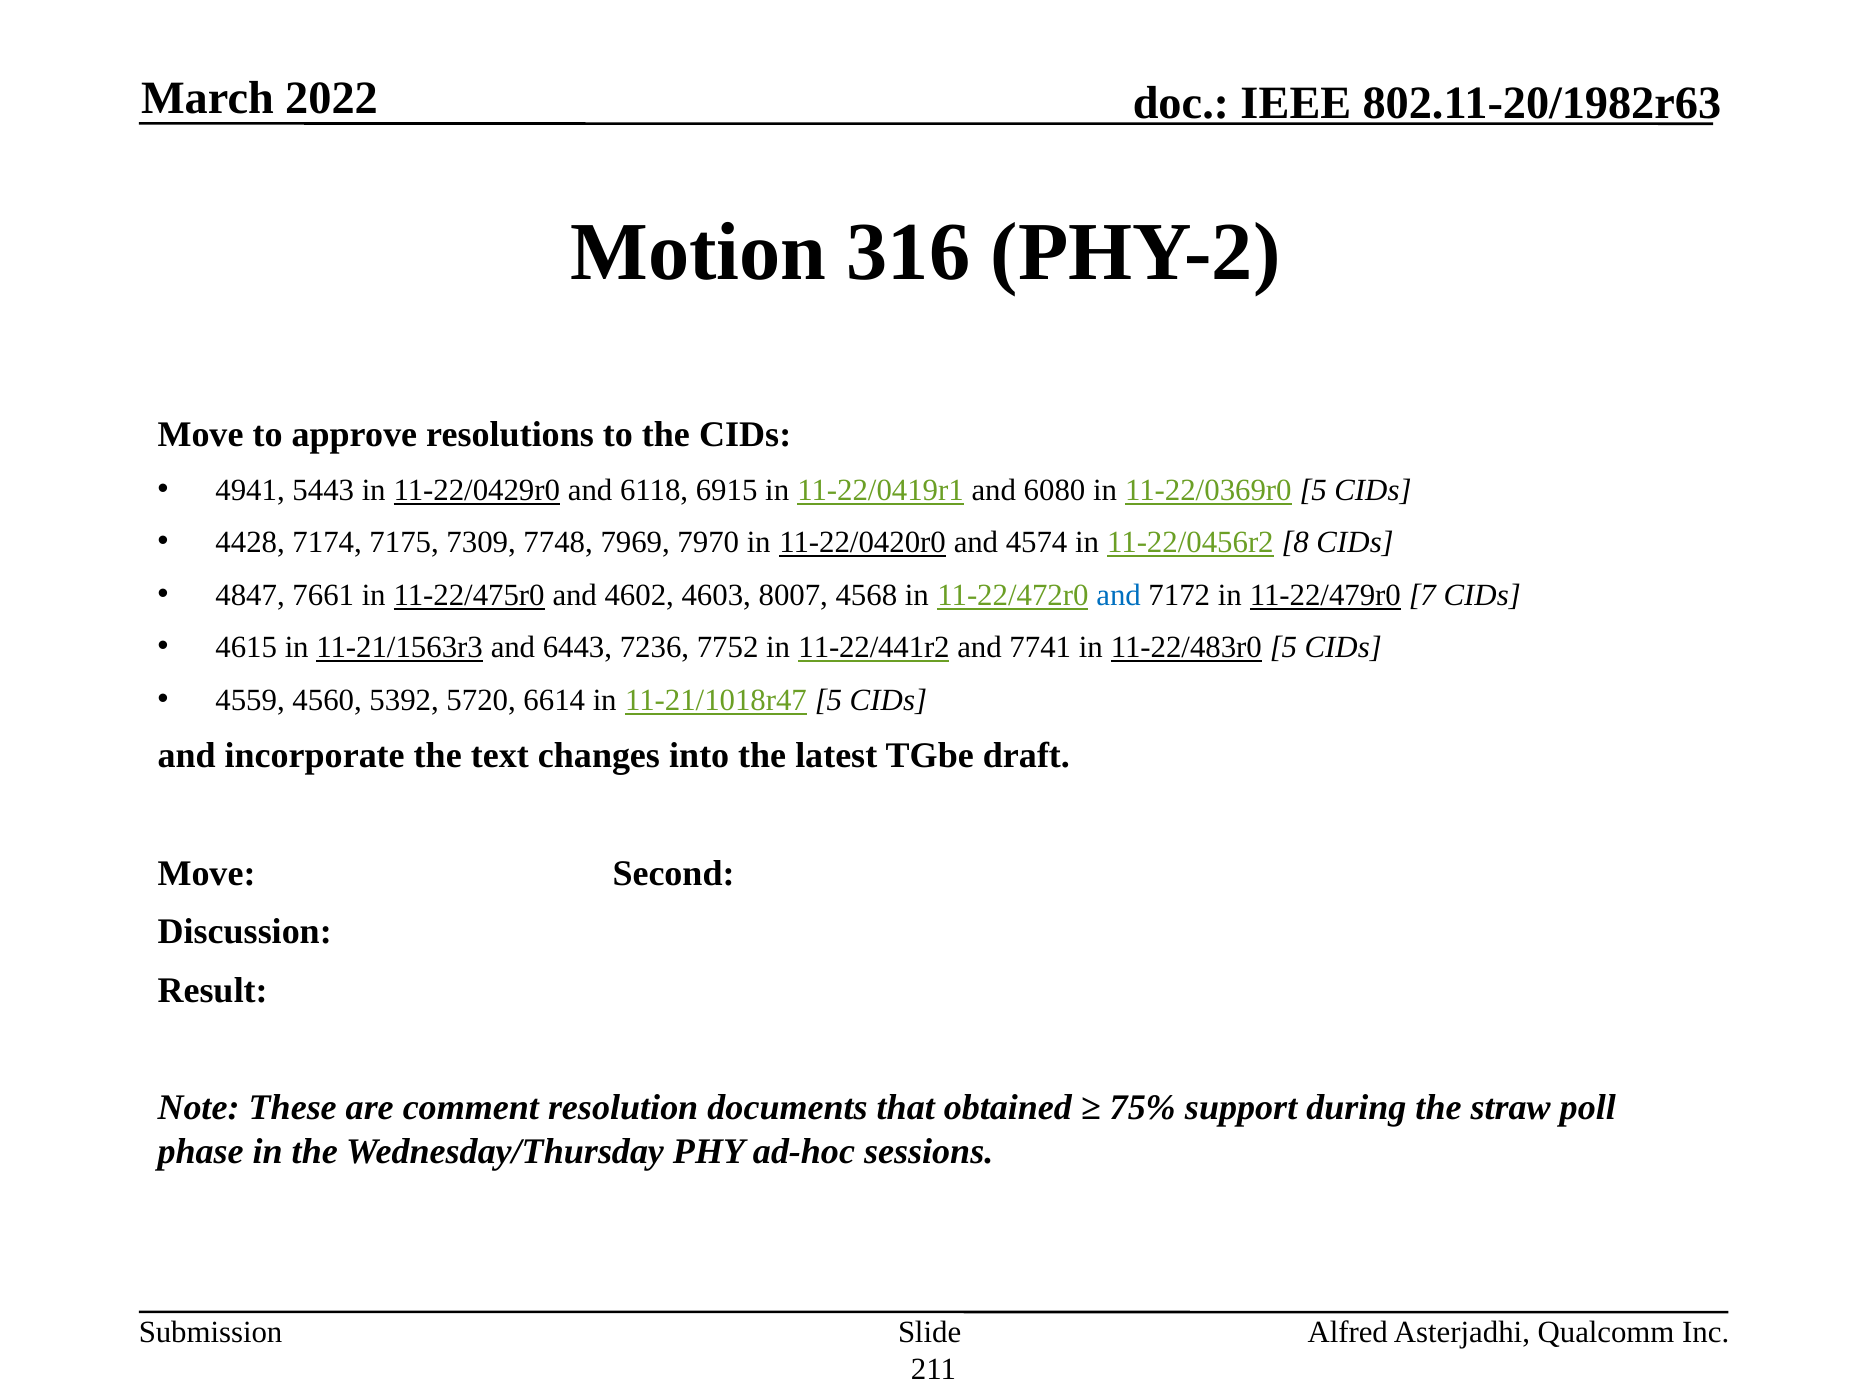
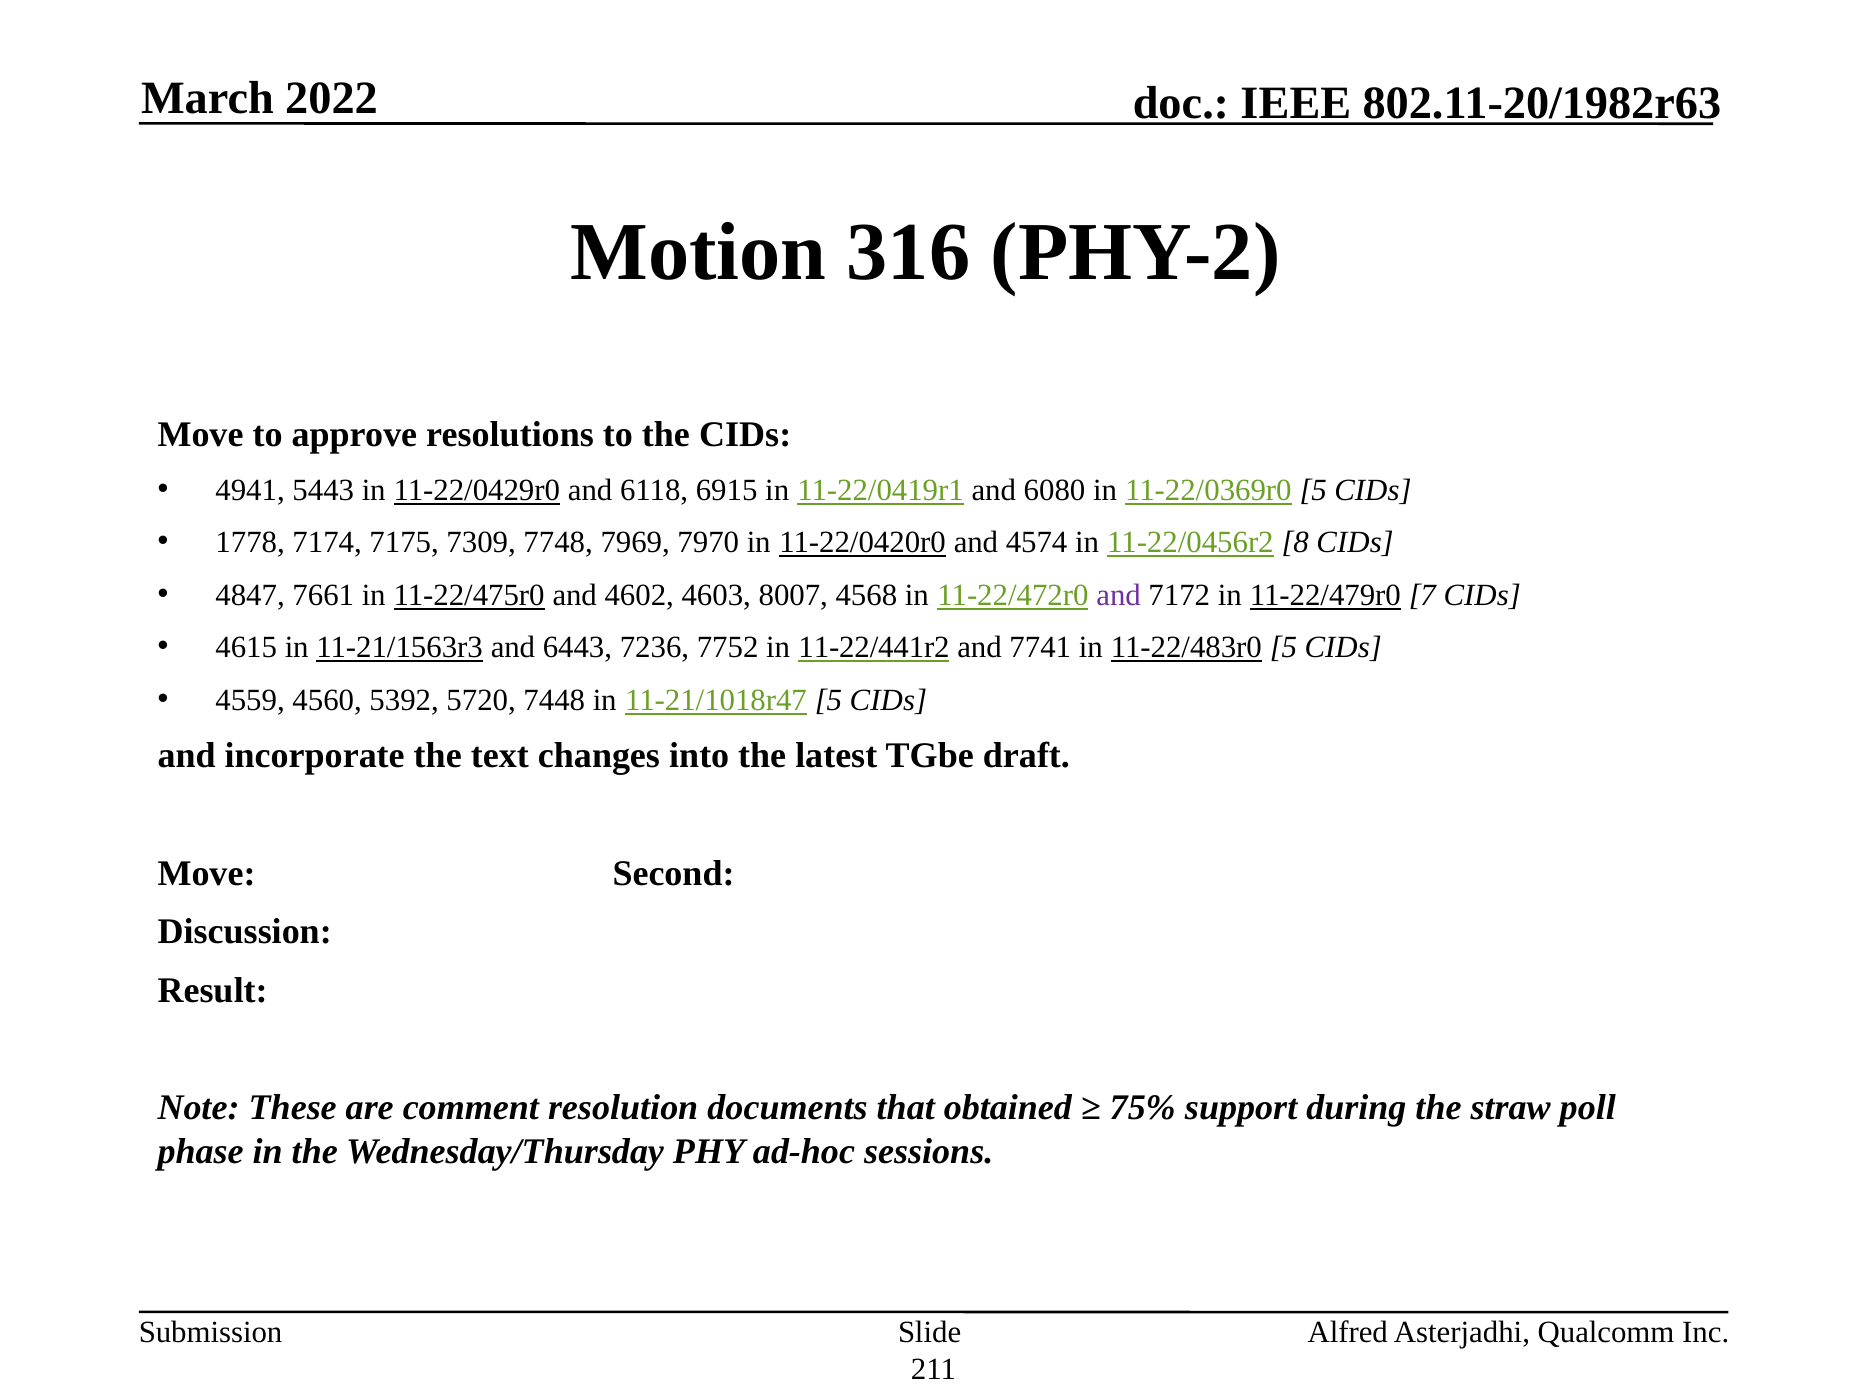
4428: 4428 -> 1778 (250, 542)
and colour: blue -> purple (1119, 595)
6614: 6614 -> 7448 (554, 700)
